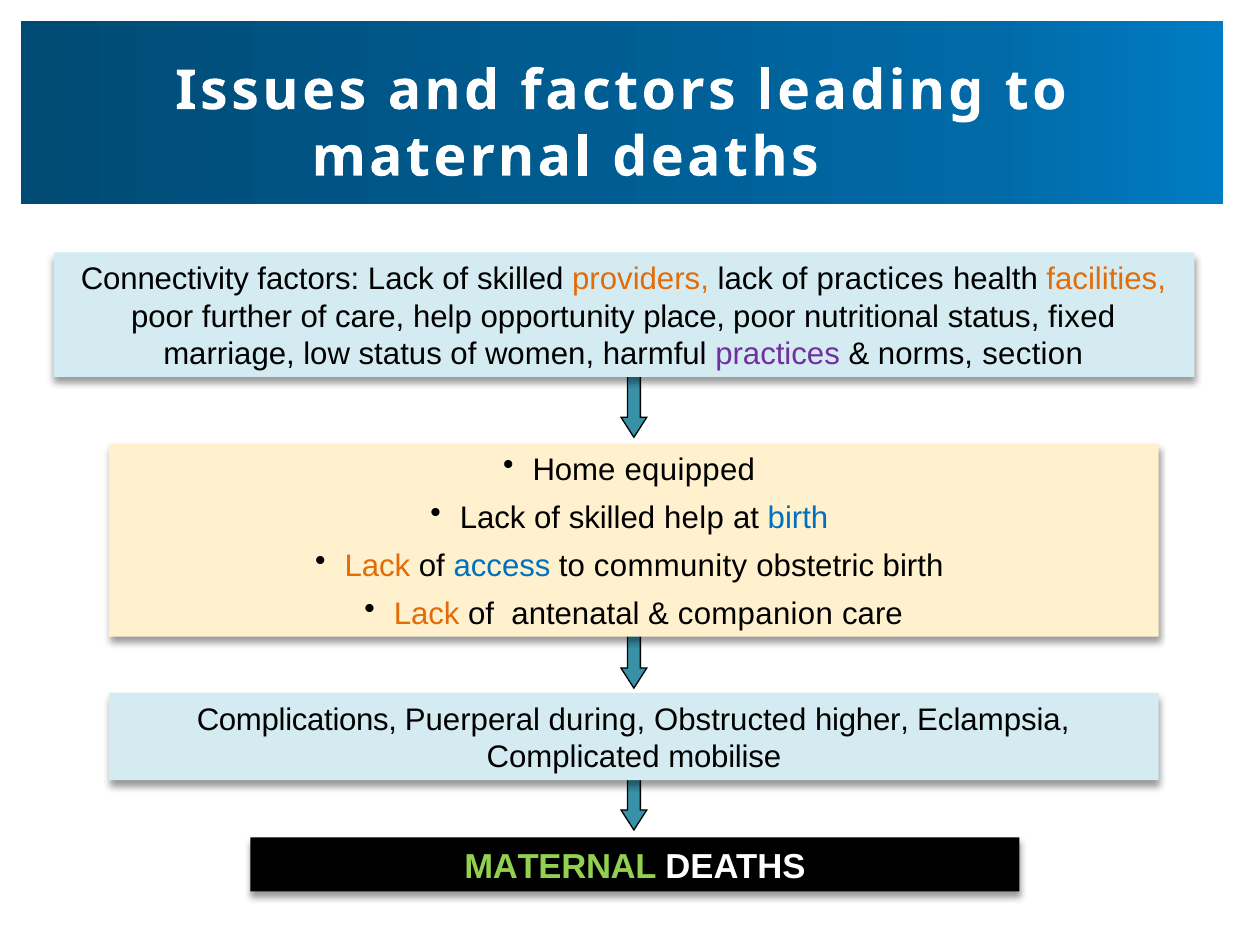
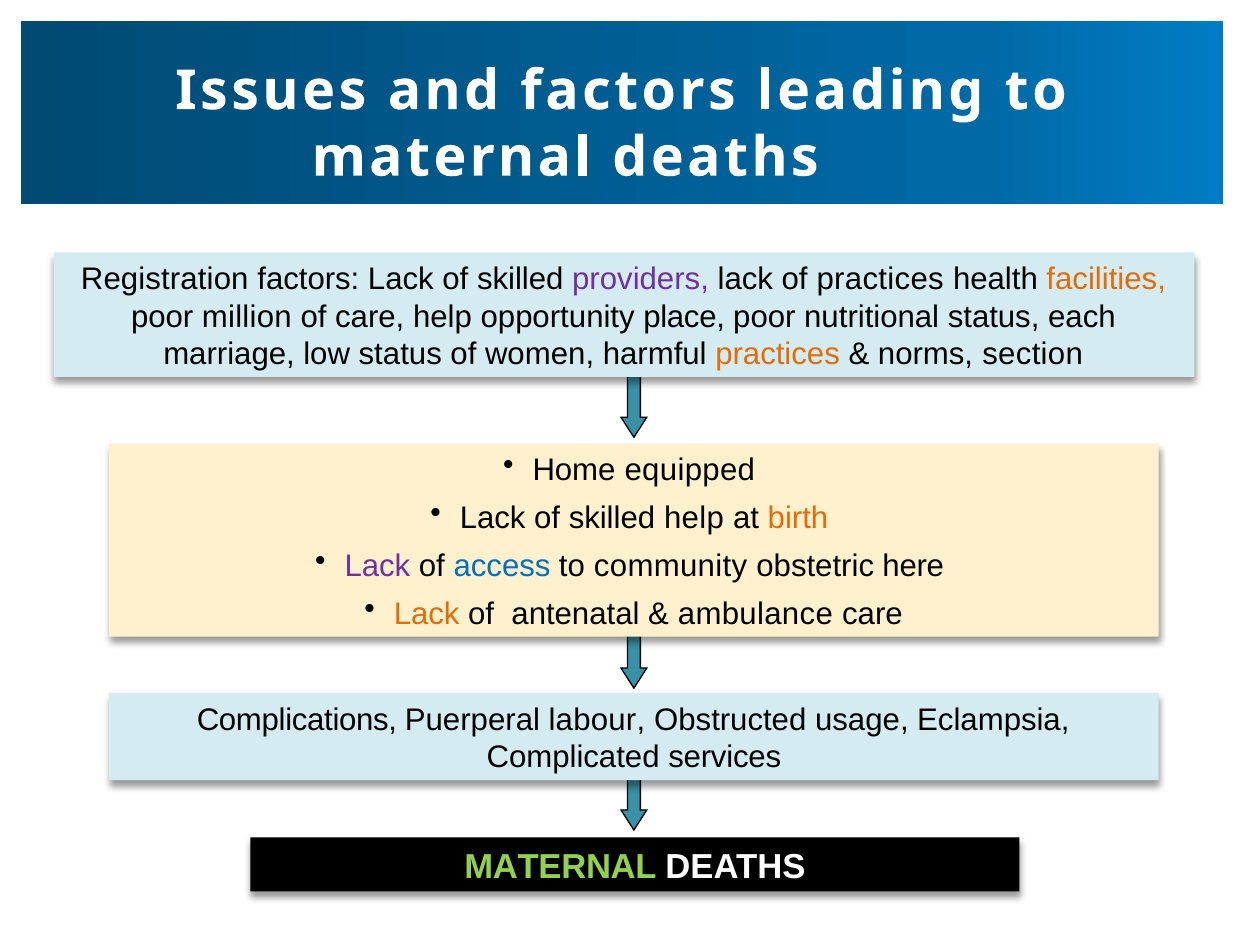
Connectivity: Connectivity -> Registration (165, 279)
providers colour: orange -> purple (641, 279)
further: further -> million (247, 317)
fixed: fixed -> each (1082, 317)
practices colour: purple -> orange (778, 354)
birth colour: blue -> orange (798, 519)
Lack colour: orange -> purple (377, 566)
obstetric birth: birth -> here (913, 566)
companion: companion -> ambulance (755, 614)
during: during -> labour (597, 720)
higher: higher -> usage (862, 720)
mobilise: mobilise -> services (725, 758)
